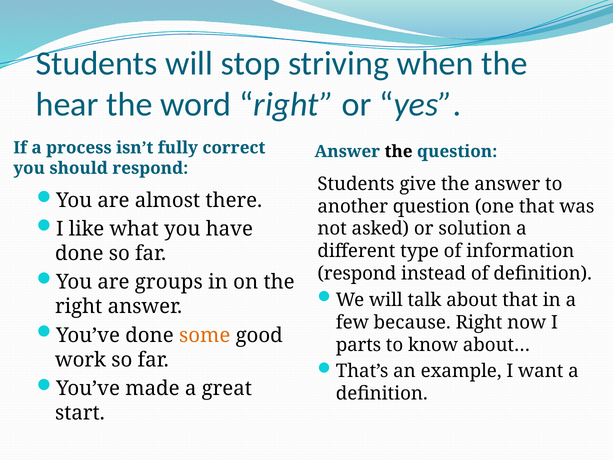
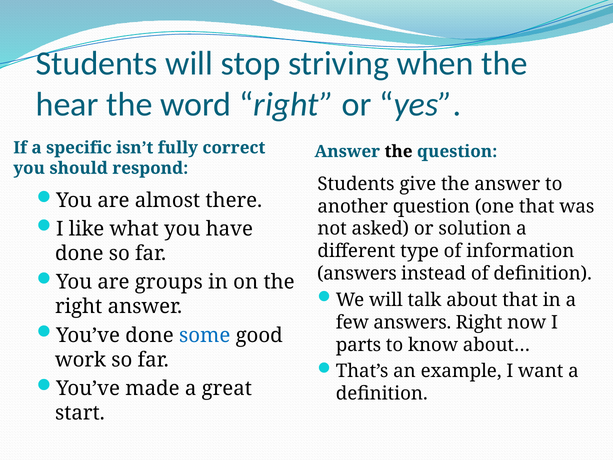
process: process -> specific (79, 148)
respond: respond -> answers (357, 274)
few because: because -> answers (412, 322)
some colour: orange -> blue (205, 335)
